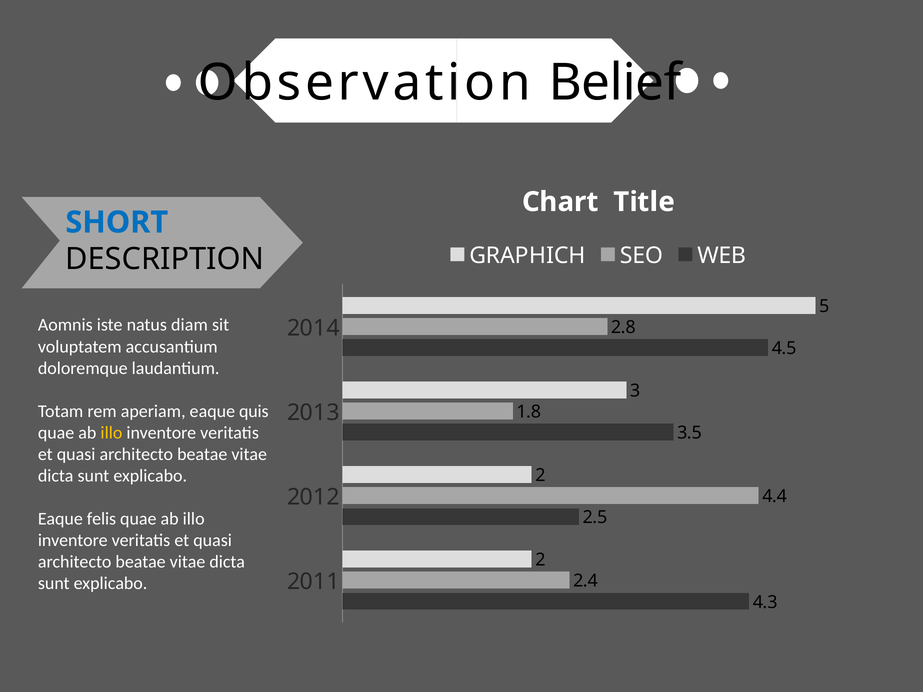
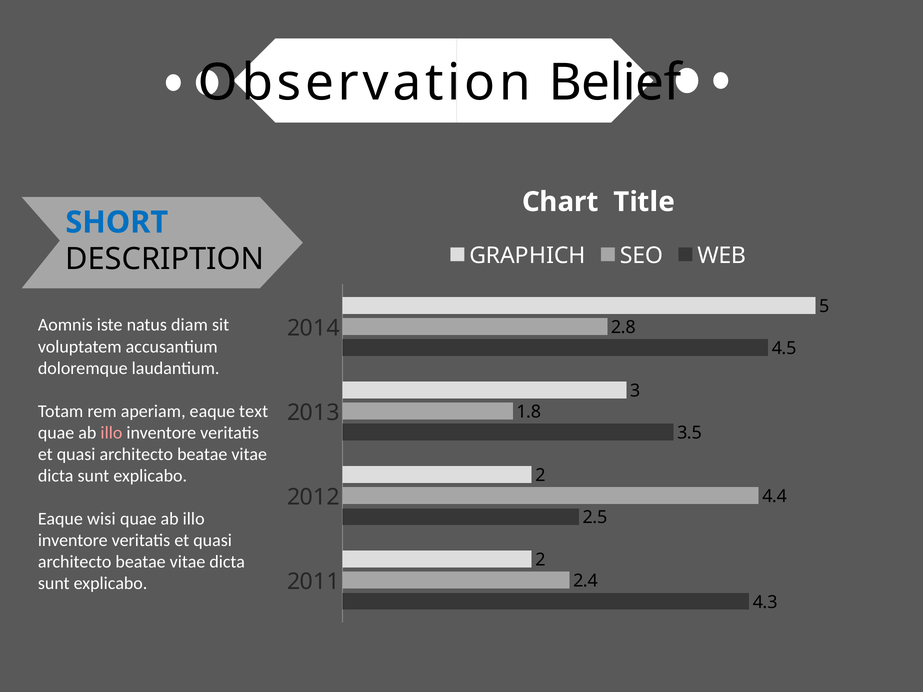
quis: quis -> text (254, 411)
illo colour: yellow -> pink (111, 433)
felis: felis -> wisi (101, 519)
